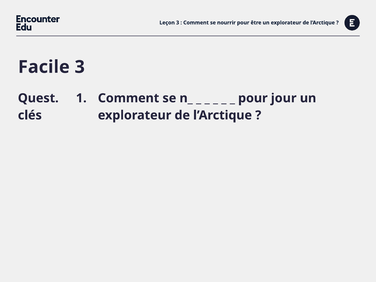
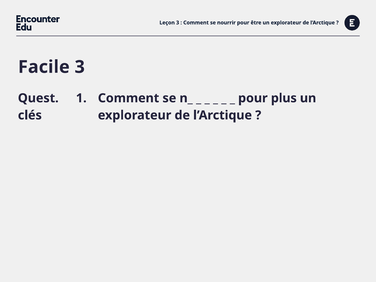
jour: jour -> plus (284, 98)
